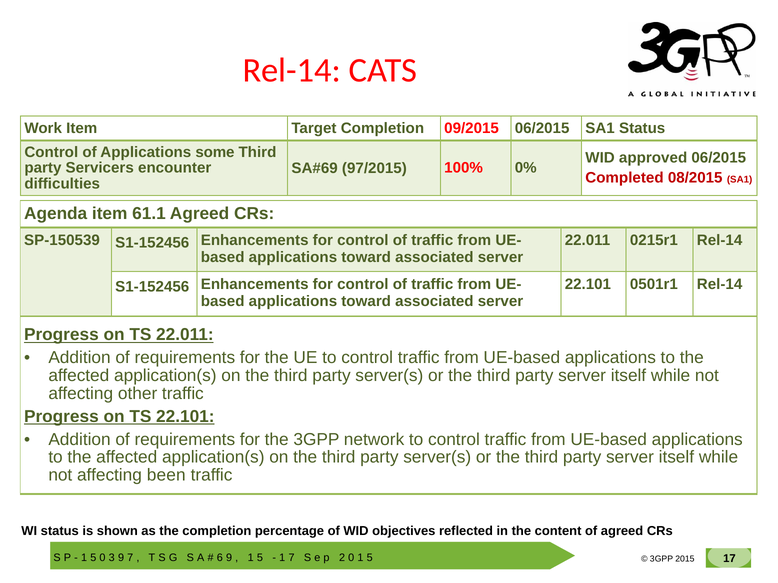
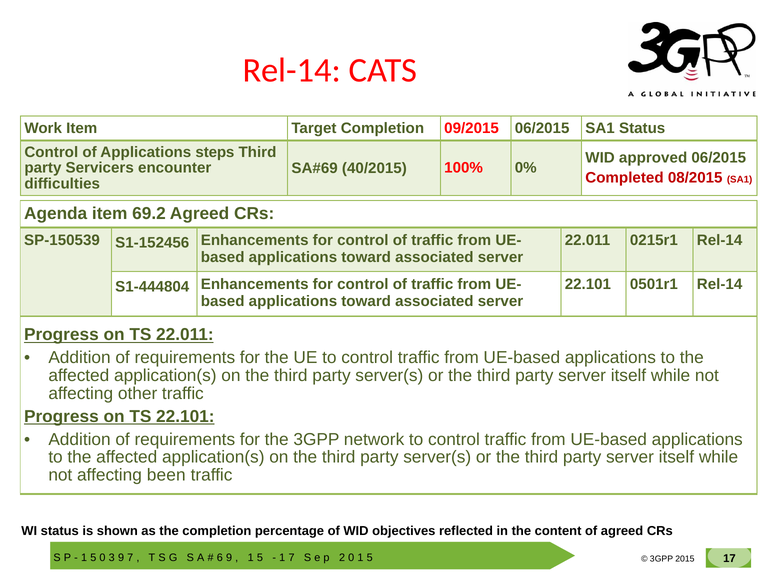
some: some -> steps (215, 152)
97/2015: 97/2015 -> 40/2015 (374, 168)
61.1: 61.1 -> 69.2 (149, 214)
S1-152456: S1-152456 -> S1-444804 (152, 287)
